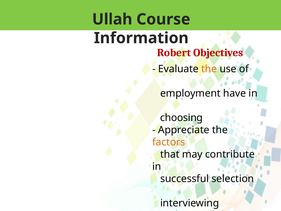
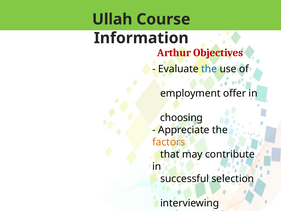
Robert: Robert -> Arthur (174, 53)
the colour: orange -> blue (209, 69)
have: have -> offer (235, 93)
